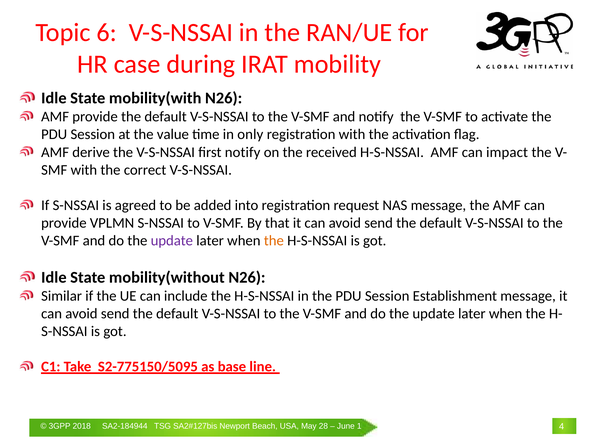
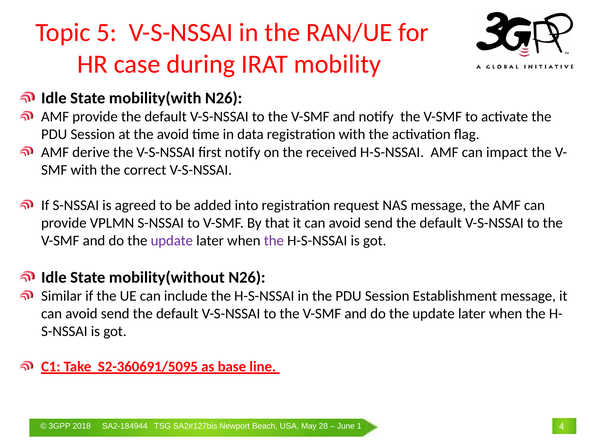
6: 6 -> 5 (107, 32)
the value: value -> avoid (173, 134)
only: only -> data (250, 134)
the colour: orange -> purple (274, 240)
S2-775150/5095: S2-775150/5095 -> S2-360691/5095 (148, 366)
